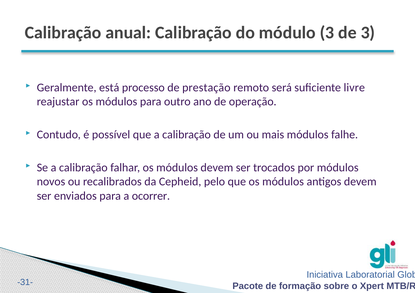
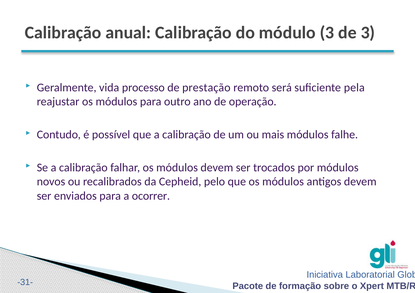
está: está -> vida (109, 87)
livre: livre -> pela (354, 87)
